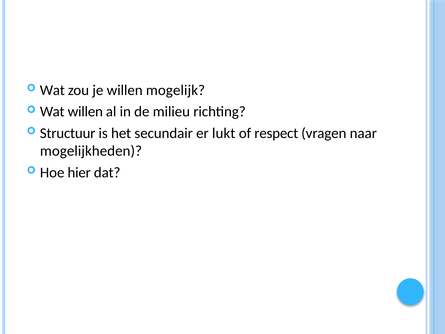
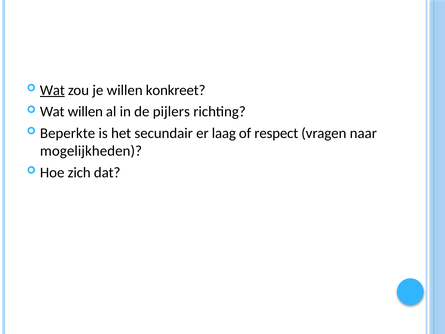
Wat underline: none -> present (52, 90)
mogelijk: mogelijk -> konkreet (176, 90)
milieu: milieu -> pijlers (171, 112)
Structuur: Structuur -> Beperkte (68, 133)
lukt: lukt -> laag (224, 133)
hier: hier -> zich (79, 172)
